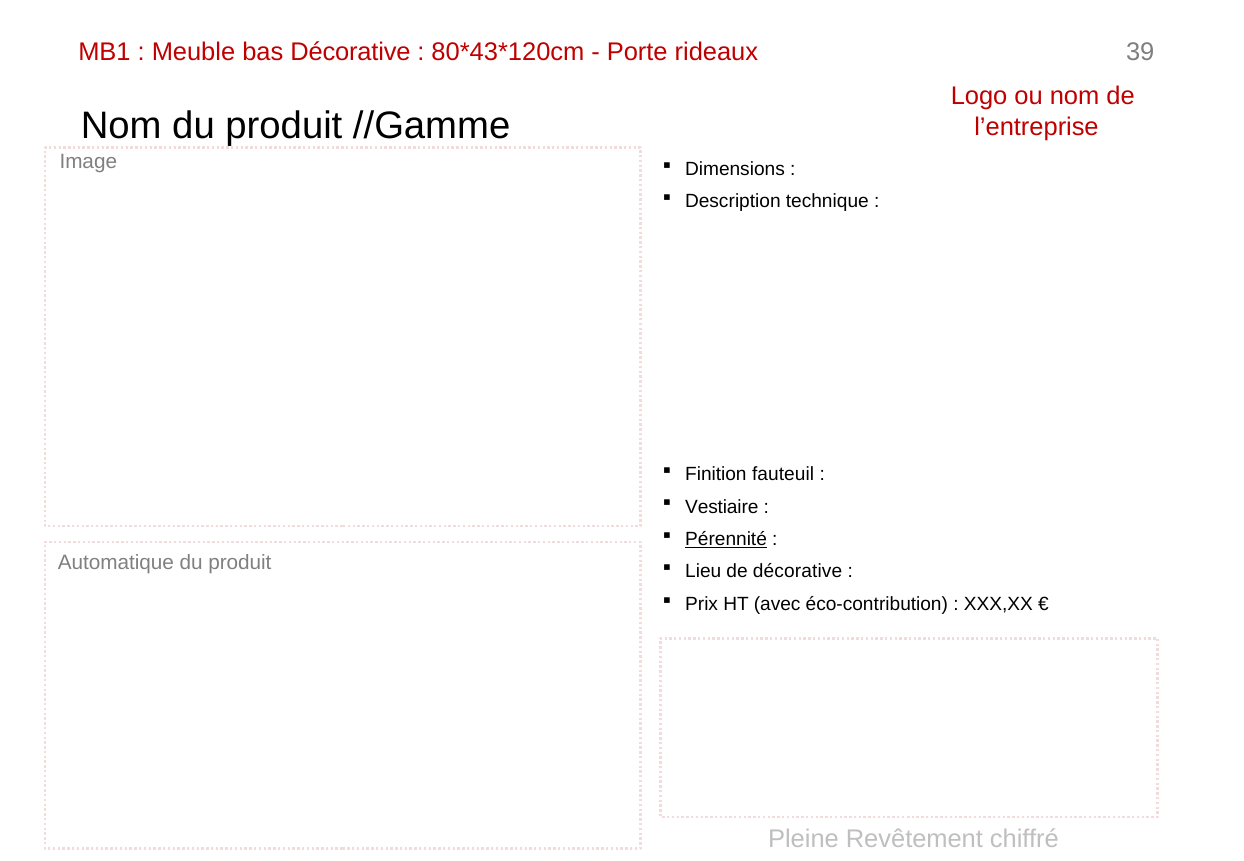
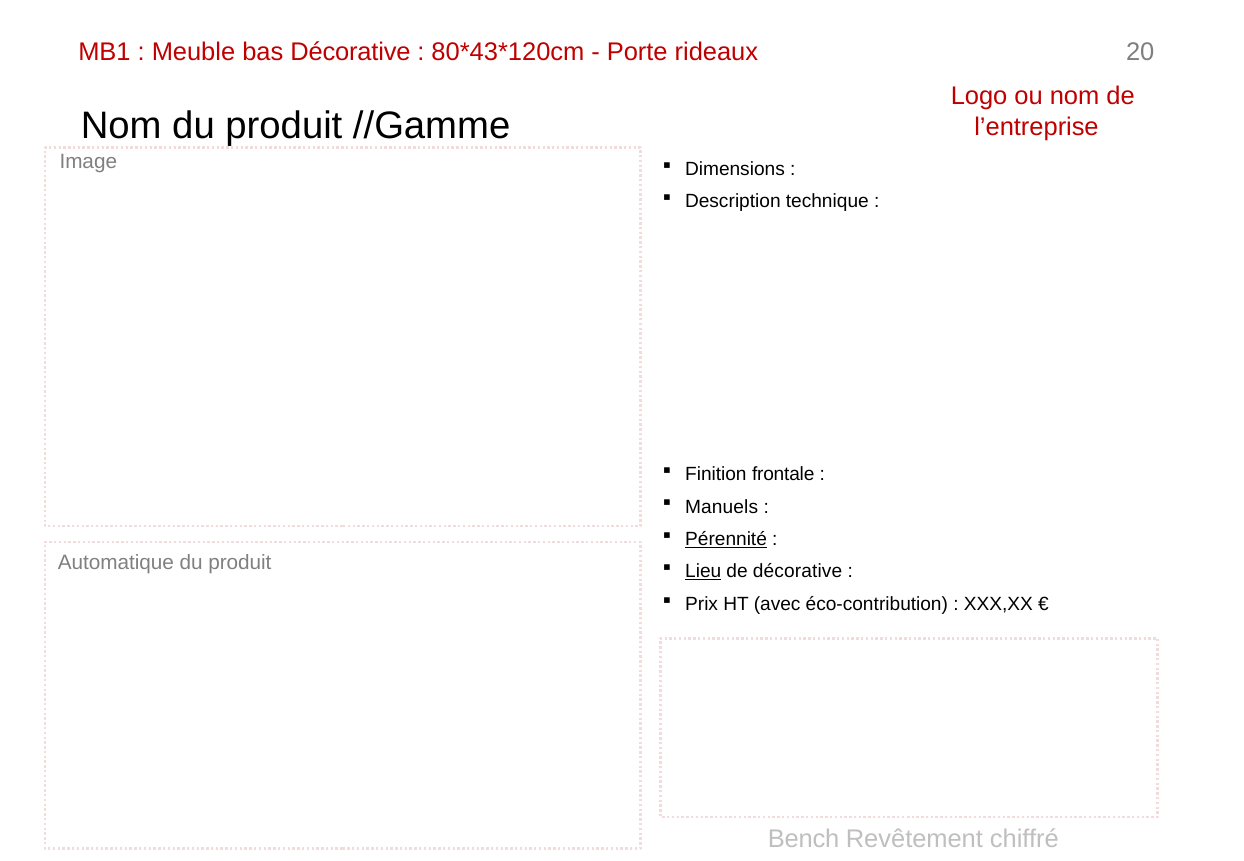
39: 39 -> 20 (1140, 52)
fauteuil: fauteuil -> frontale (783, 474)
Vestiaire: Vestiaire -> Manuels (722, 507)
Lieu underline: none -> present (703, 572)
Pleine: Pleine -> Bench (804, 839)
